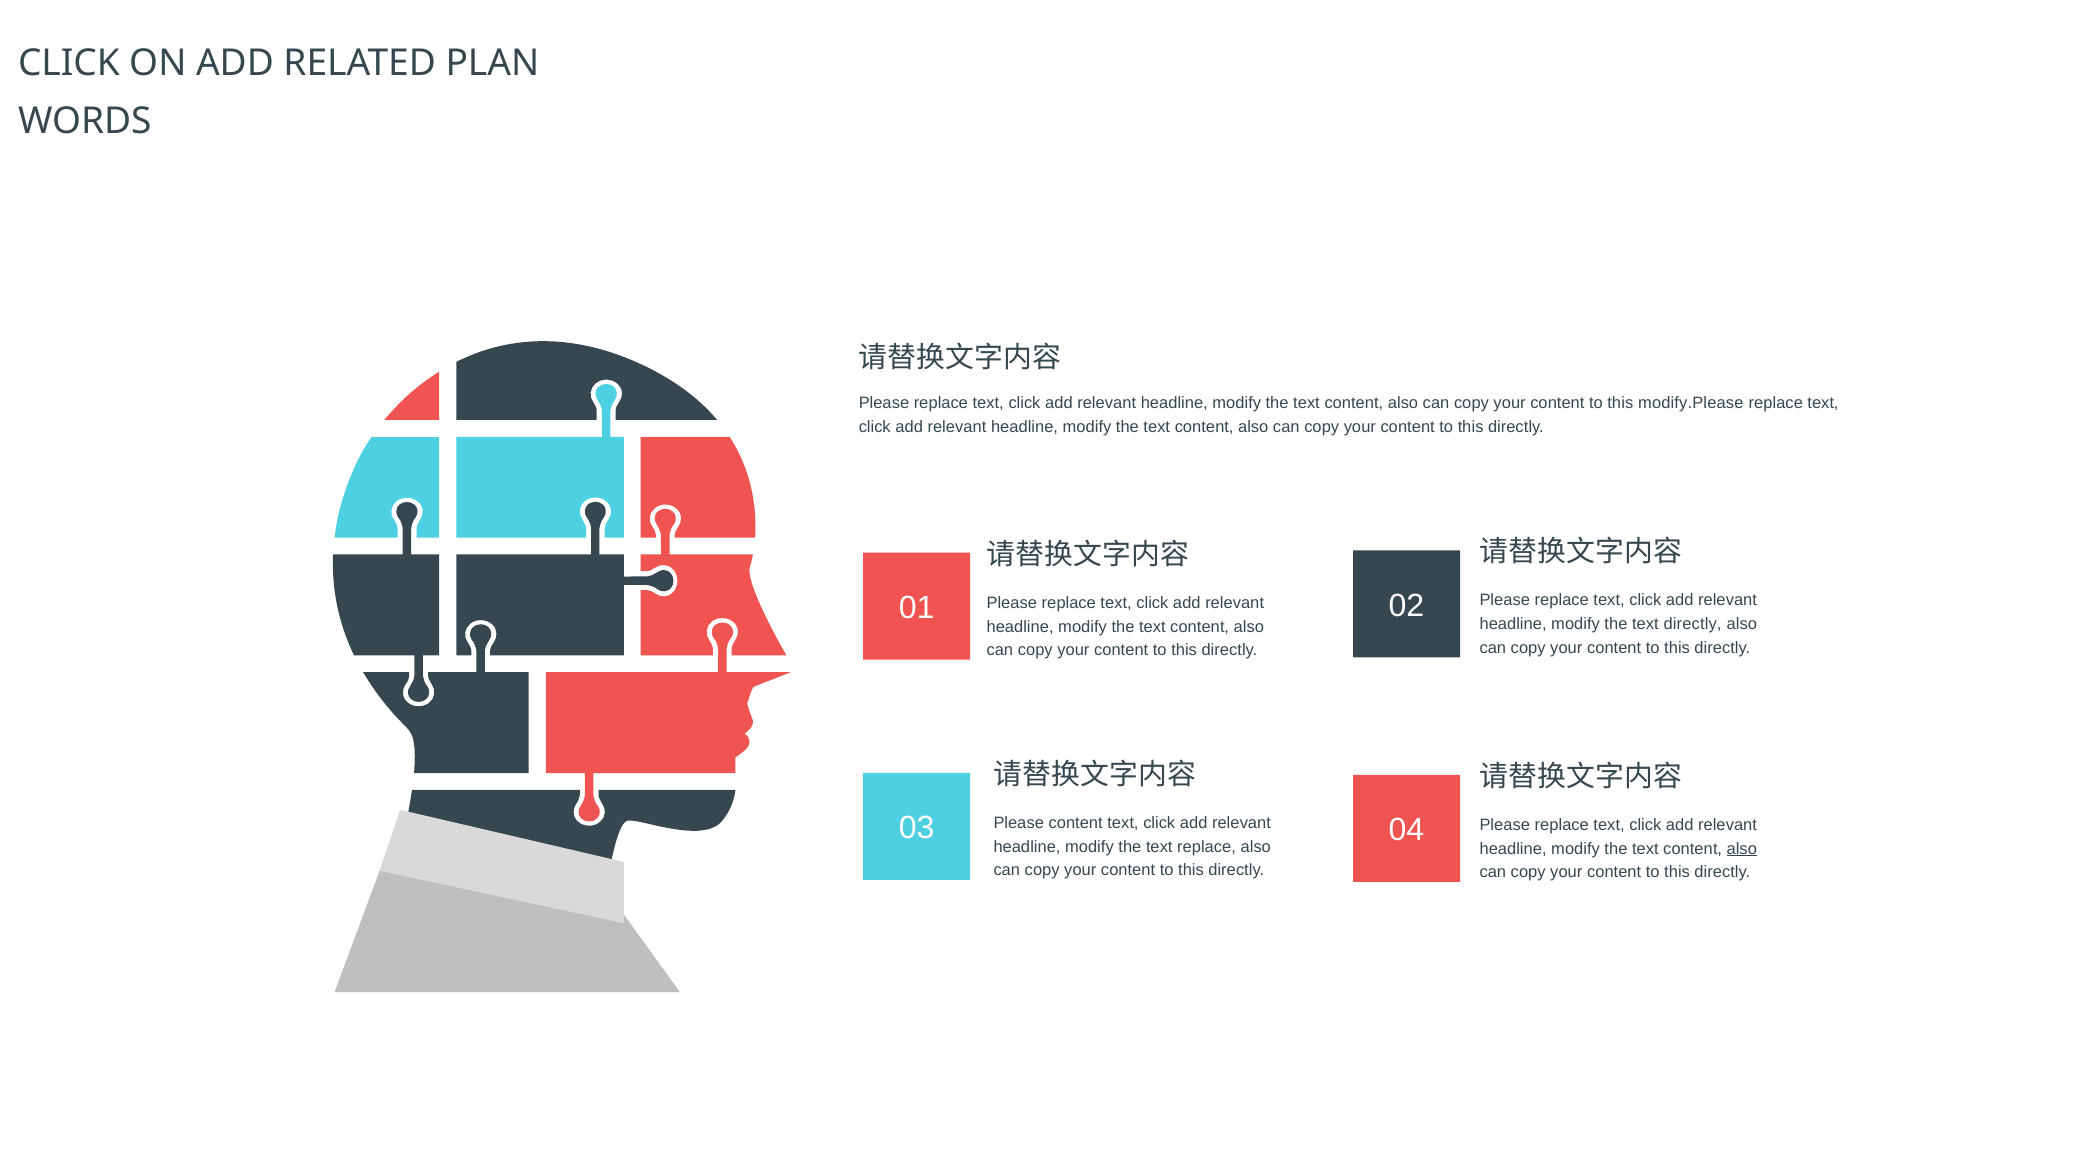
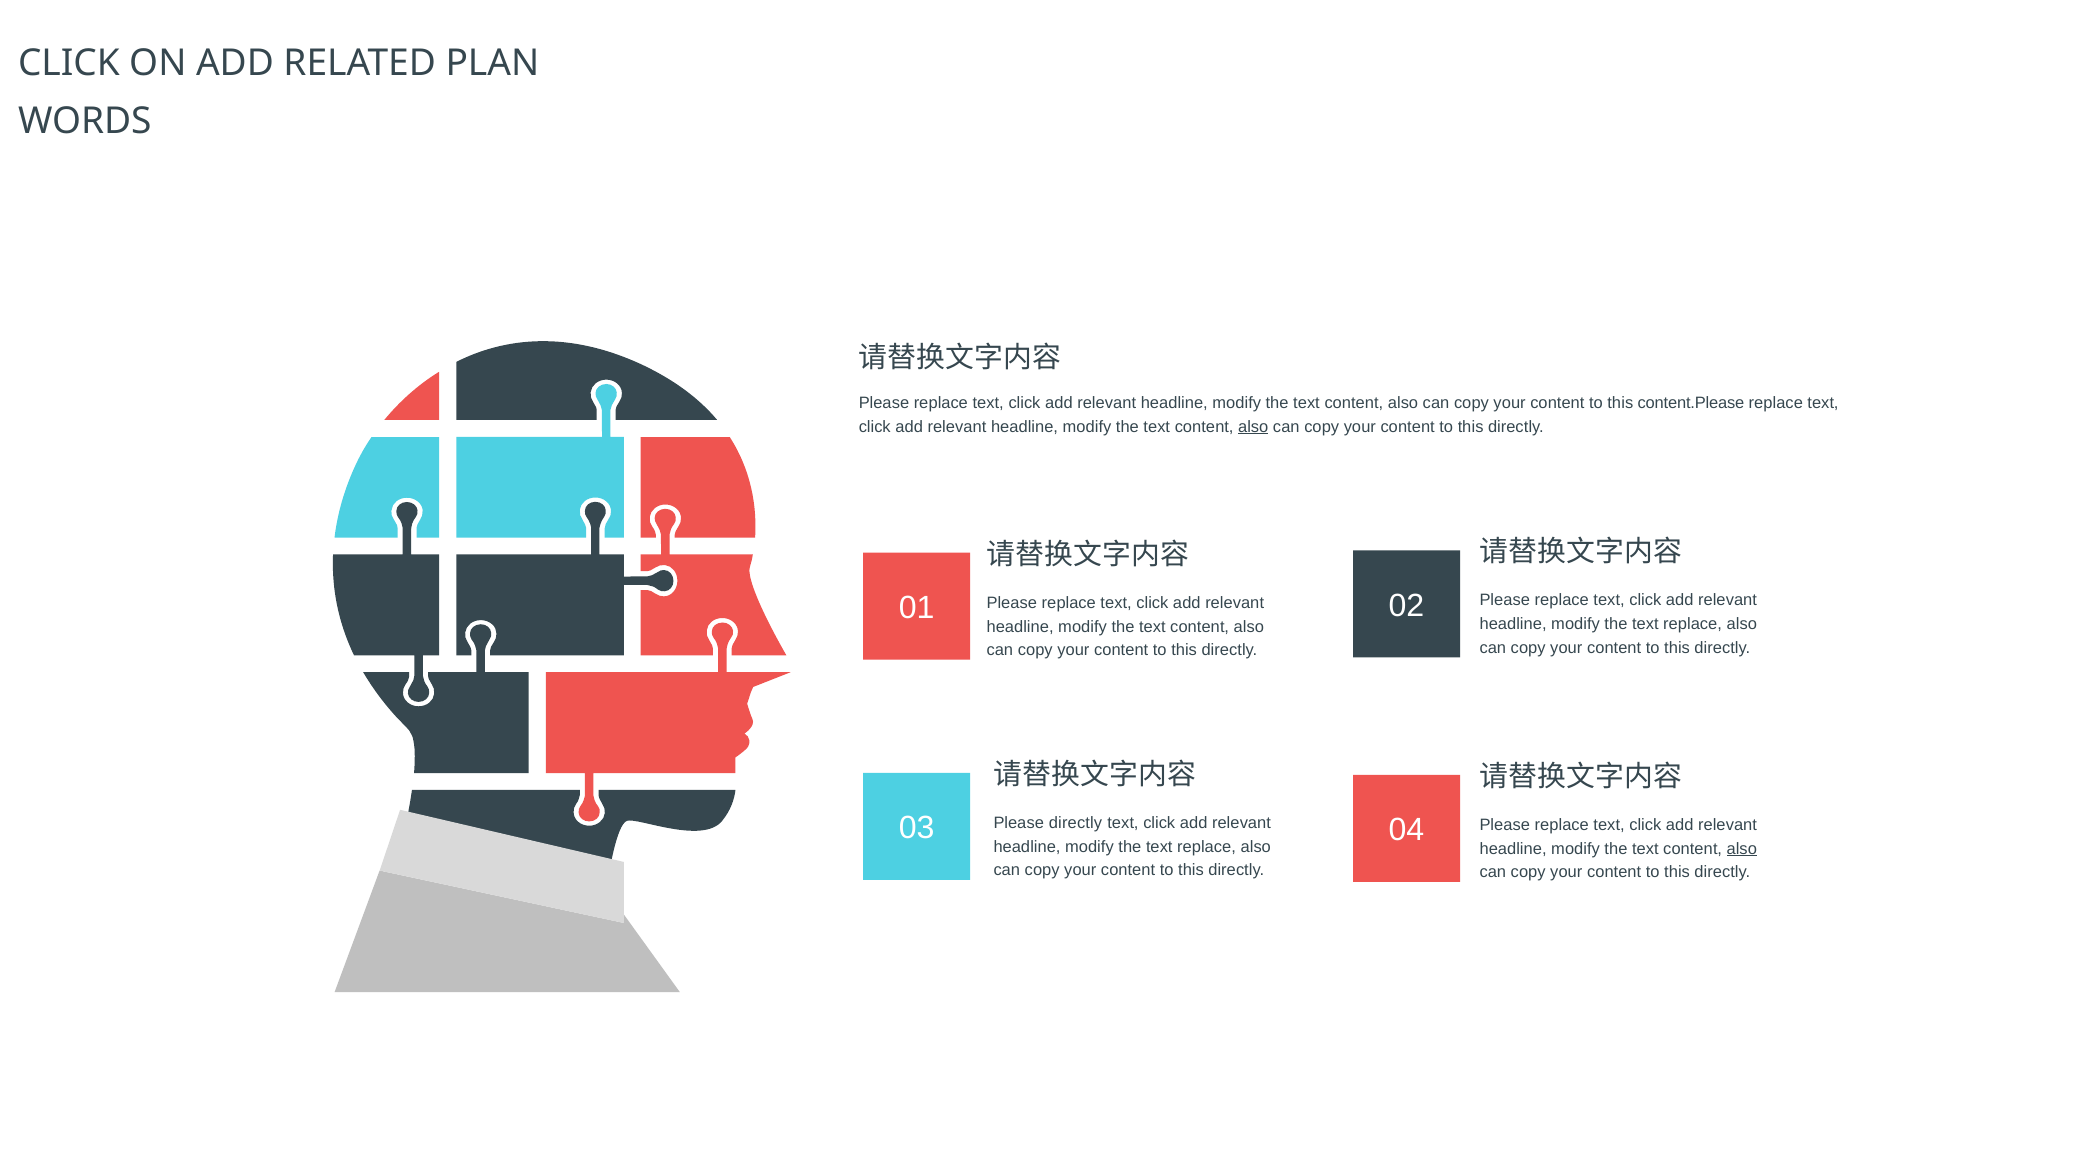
modify.Please: modify.Please -> content.Please (1691, 403)
also underline: none -> present (1253, 427)
directly: directly -> replace (1693, 624)
Please content: content -> directly (1076, 823)
